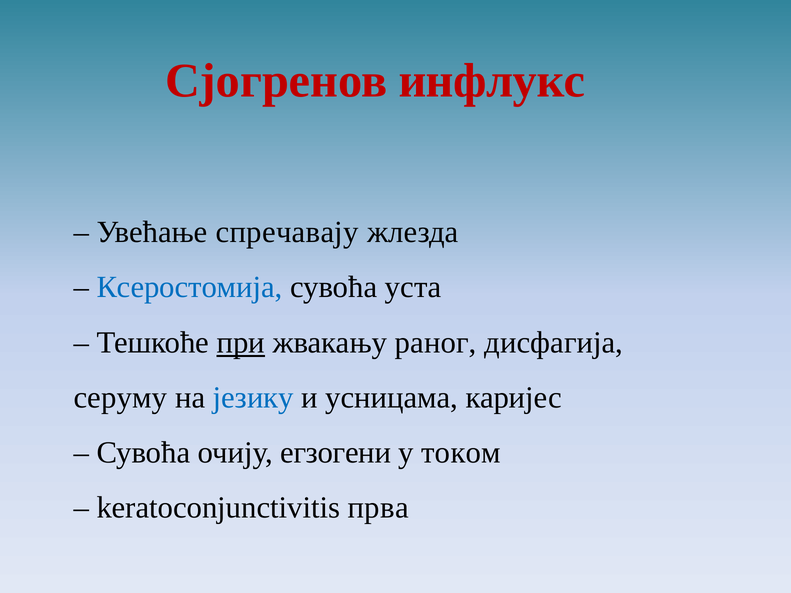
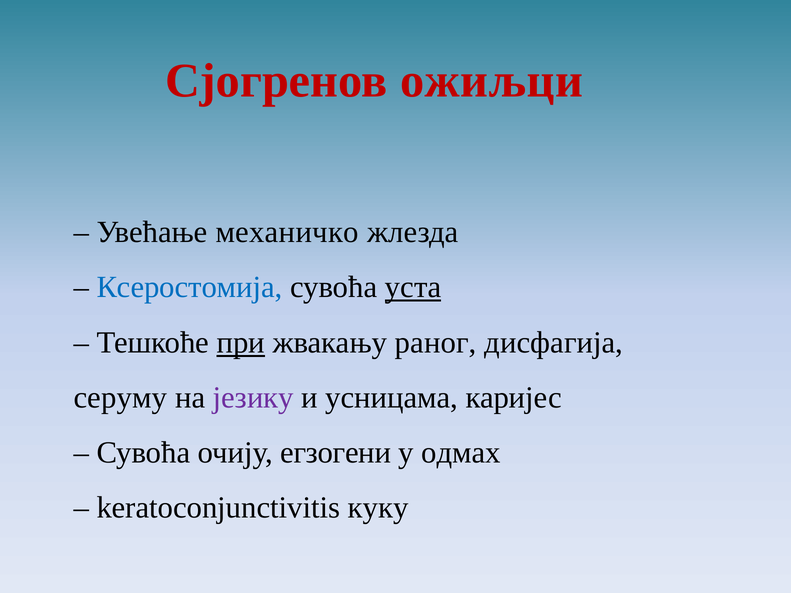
инфлукс: инфлукс -> ожиљци (491, 81)
спречавају: спречавају -> механичко (287, 232)
уста underline: none -> present (413, 287)
језику colour: blue -> purple (253, 398)
током: током -> одмах (461, 453)
прва: прва -> куку (378, 508)
